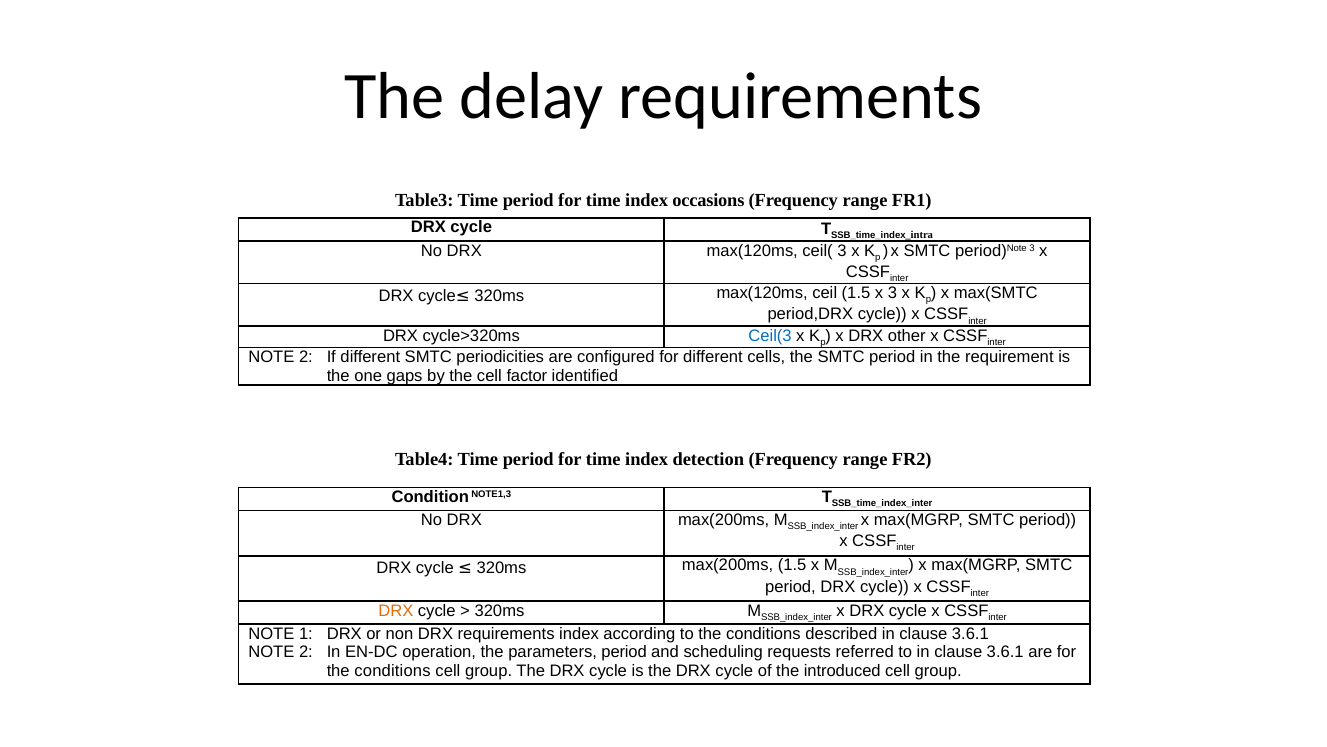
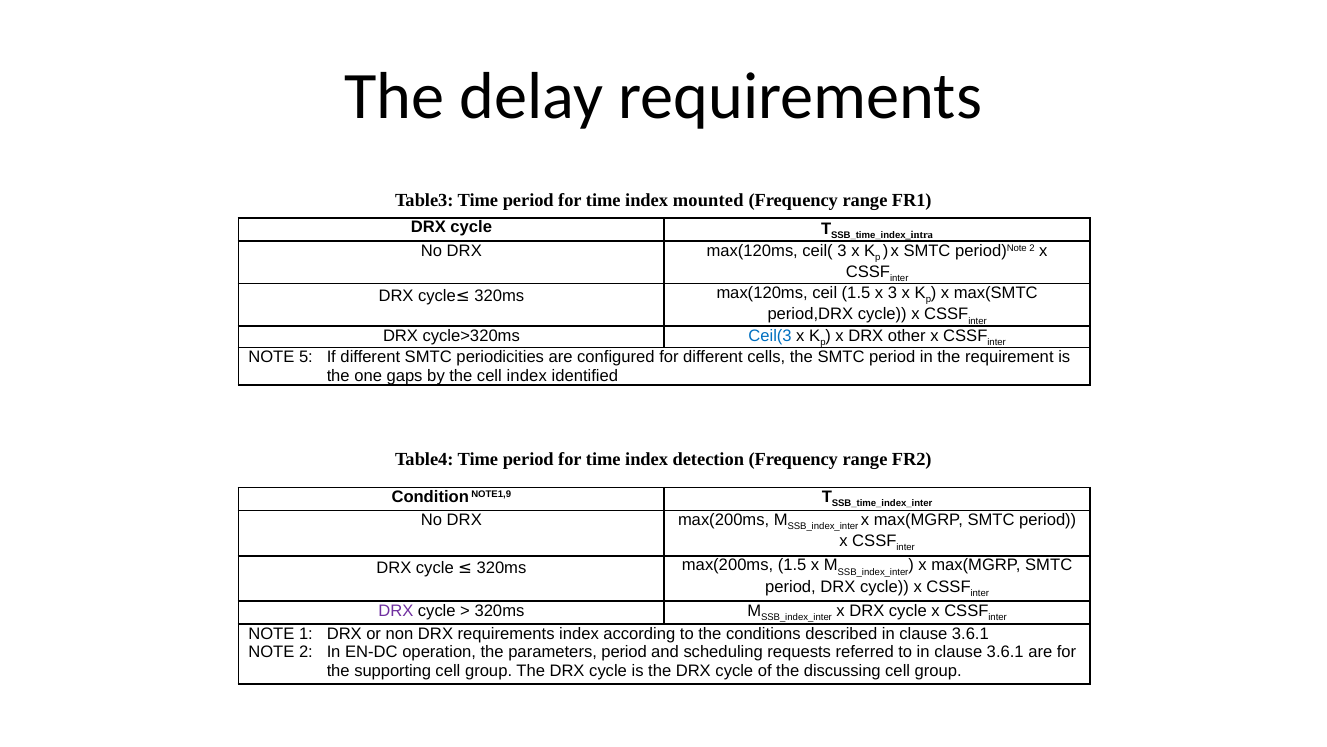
occasions: occasions -> mounted (708, 200)
period)Note 3: 3 -> 2 (1032, 248)
2: 2 -> 5 (306, 357)
cell factor: factor -> index (527, 375)
NOTE1,3: NOTE1,3 -> NOTE1,9 (491, 494)
DRX colour: orange -> purple (396, 610)
conditions: conditions -> supporting (393, 670)
introduced: introduced -> discussing (842, 670)
